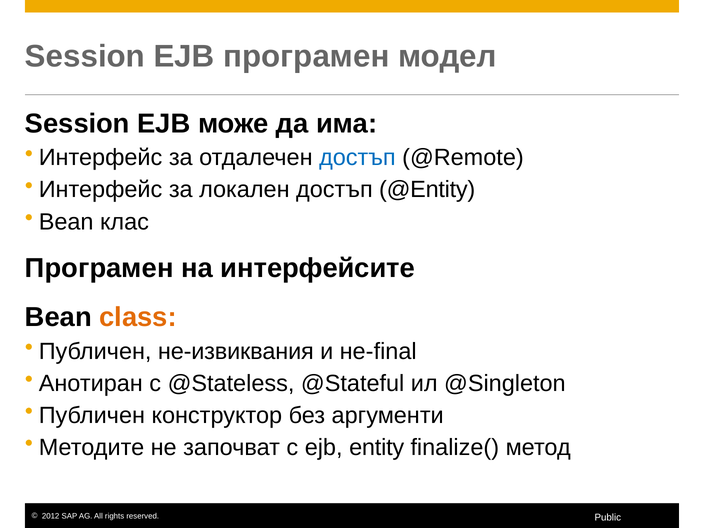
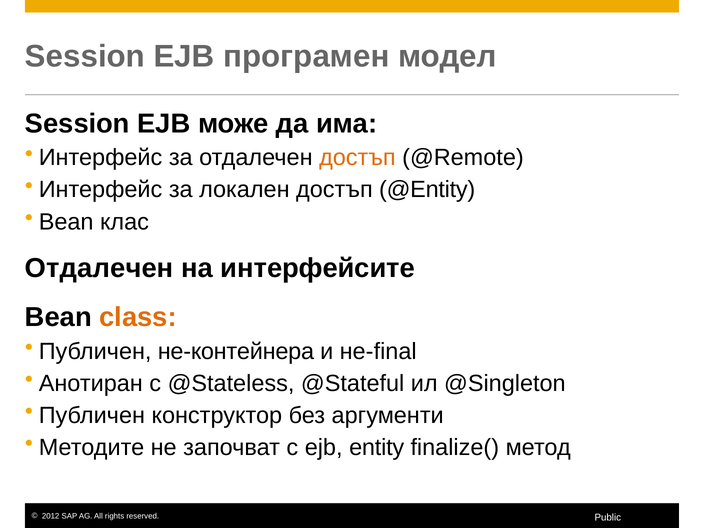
достъп colour: blue -> orange (357, 158)
Програмен: Програмен -> Отдалечен (99, 268)
не-извиквания: не-извиквания -> не-контейнера (236, 351)
